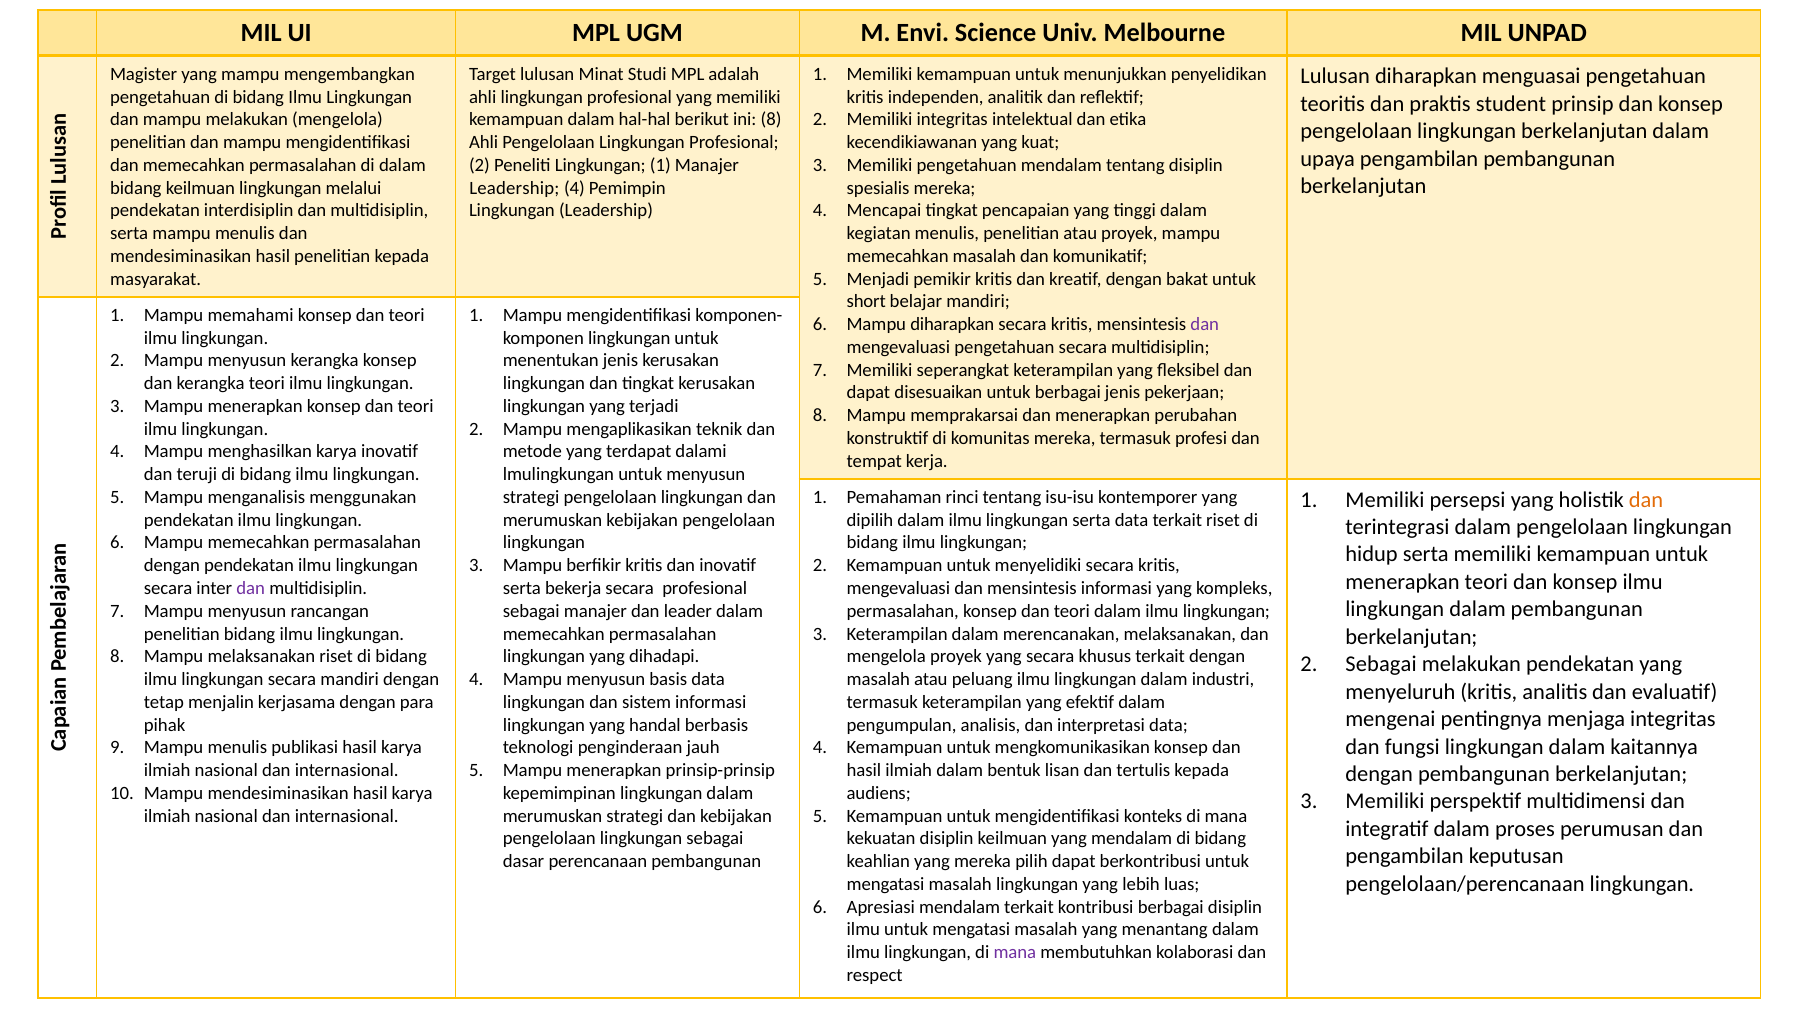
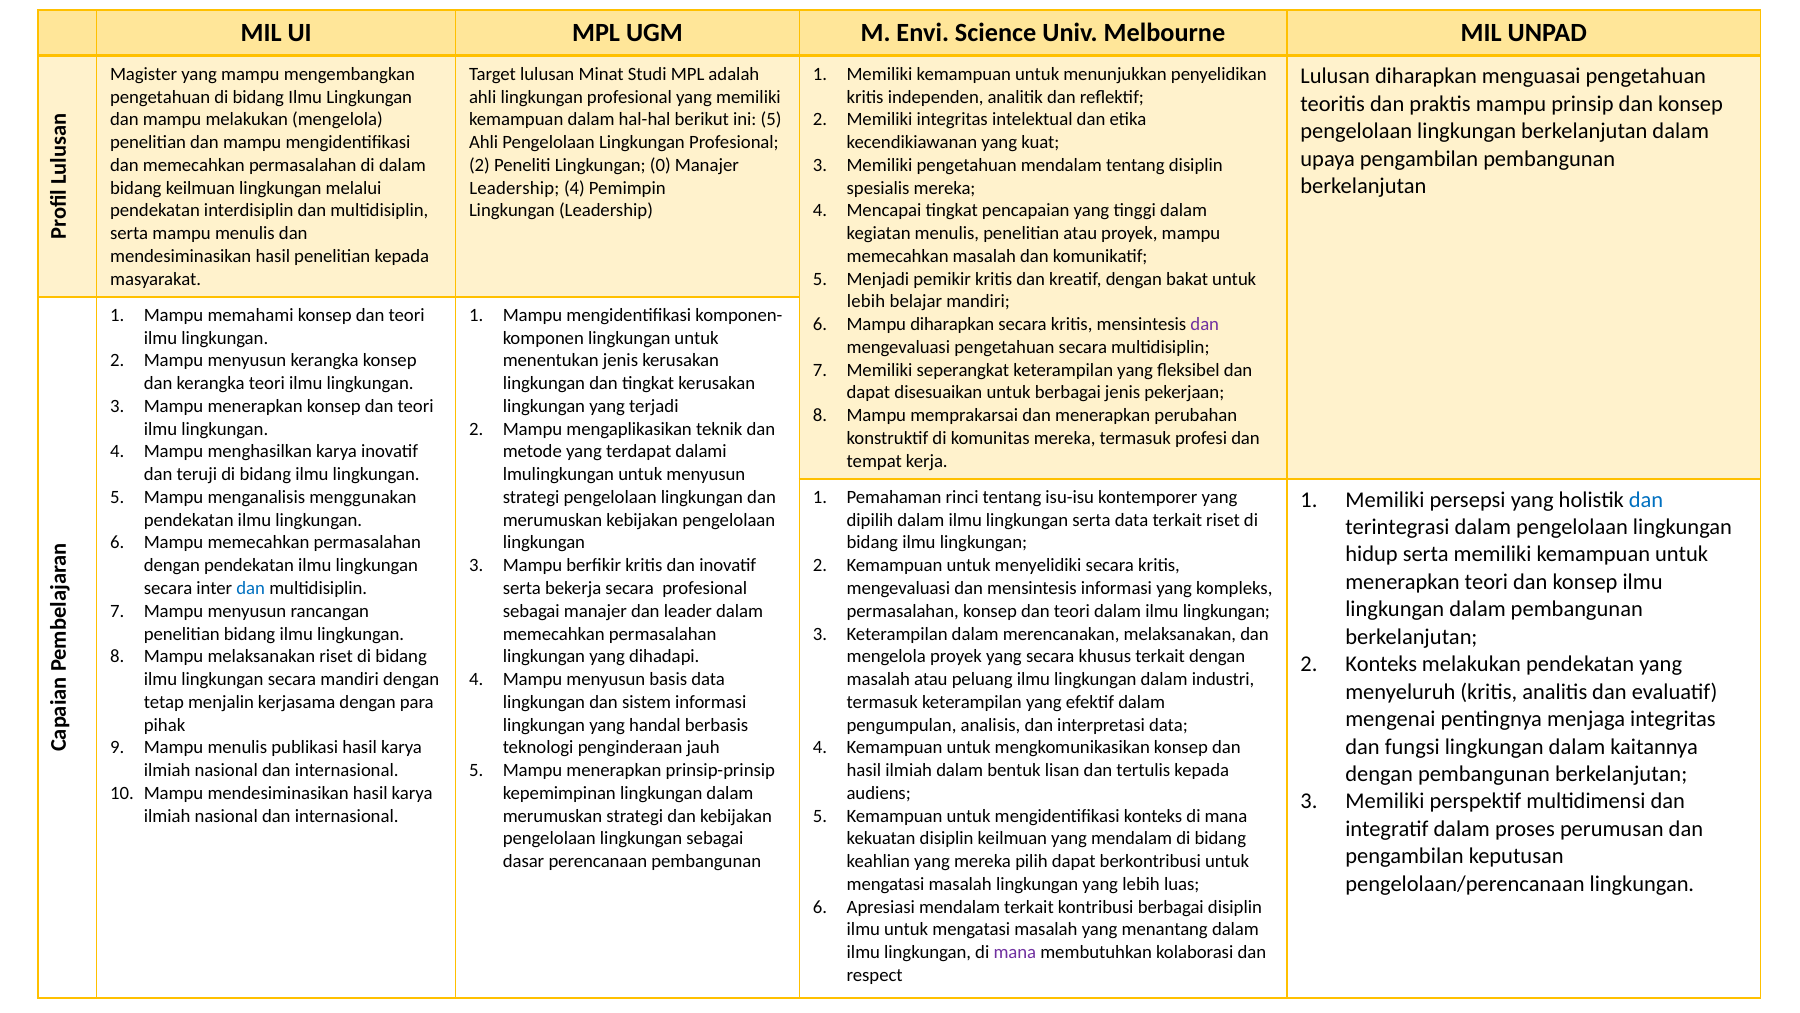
praktis student: student -> mampu (1511, 104)
ini 8: 8 -> 5 (771, 120)
Lingkungan 1: 1 -> 0 (660, 165)
short: short -> lebih (866, 301)
dan colour: orange -> blue (1646, 499)
dan colour: purple -> blue (251, 588)
2 Sebagai: Sebagai -> Konteks (1381, 664)
